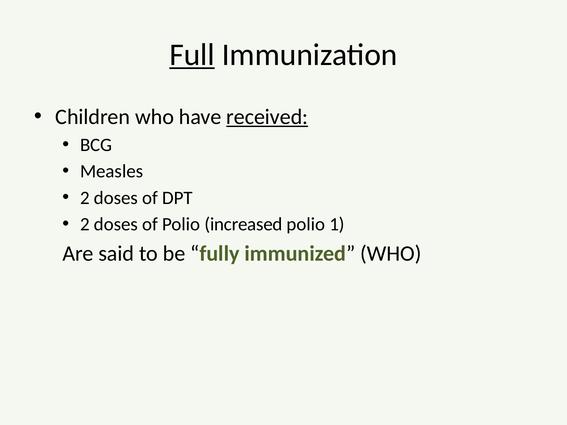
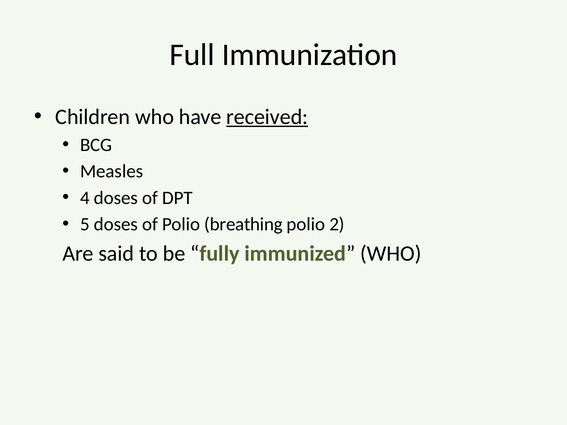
Full underline: present -> none (192, 55)
2: 2 -> 4 (85, 198)
2: 2 -> 5 (85, 224)
increased: increased -> breathing (244, 224)
1: 1 -> 2 (337, 224)
